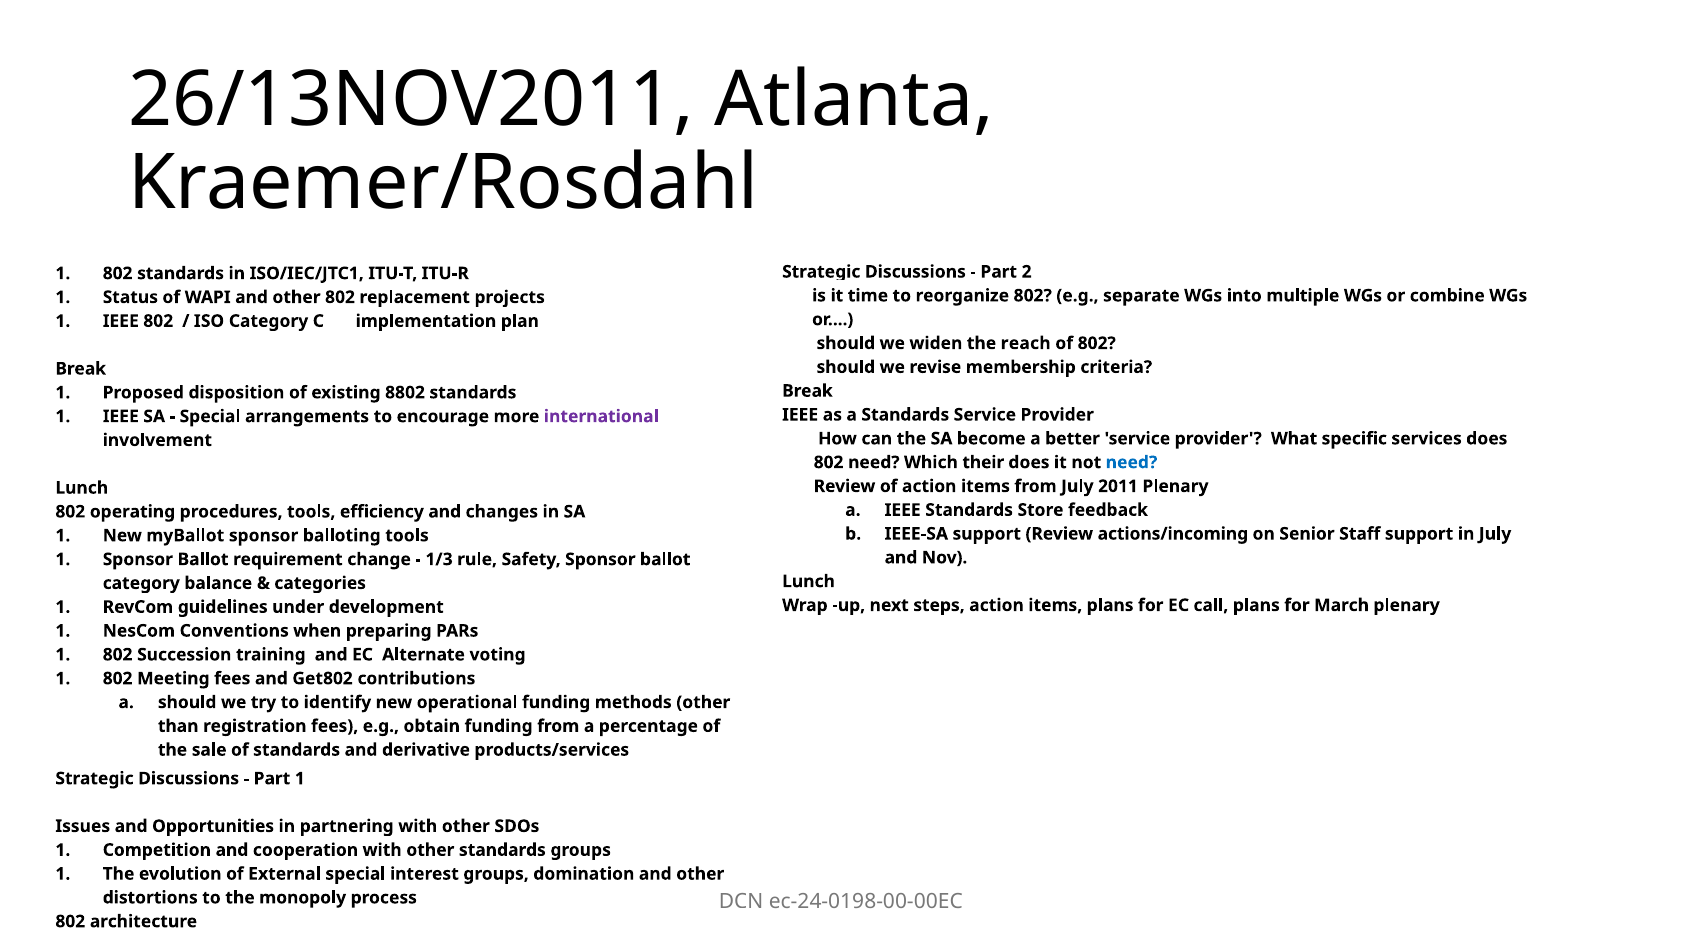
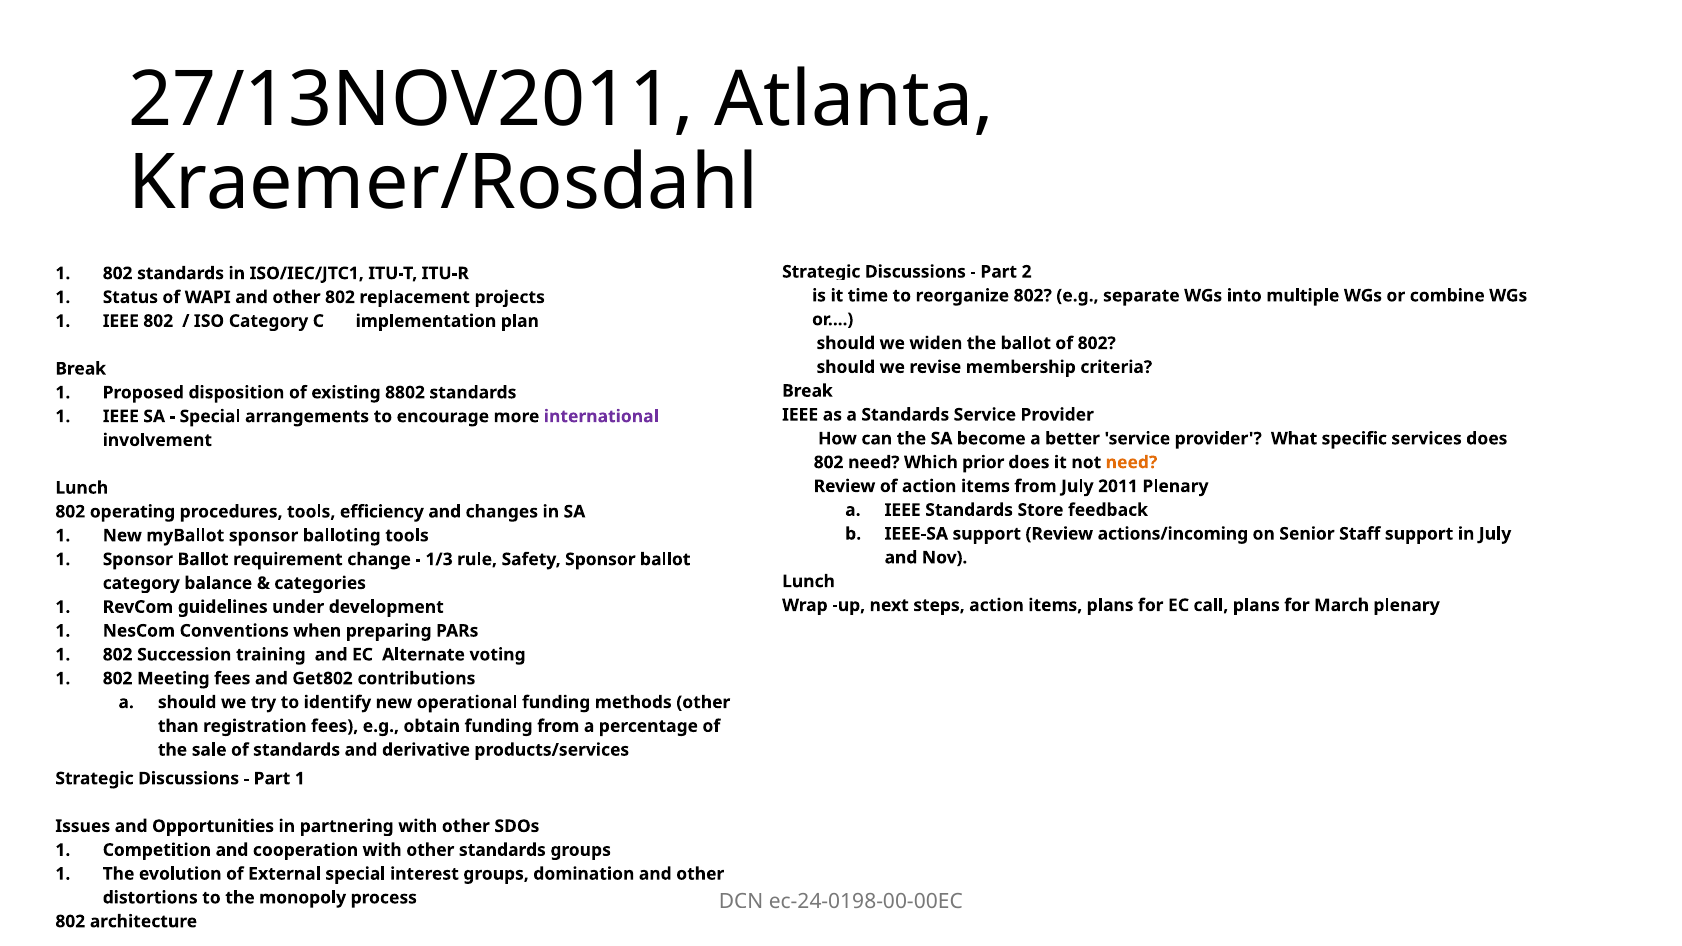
26/13NOV2011: 26/13NOV2011 -> 27/13NOV2011 (411, 100)
the reach: reach -> ballot (1026, 343)
their: their -> prior (983, 462)
need colour: blue -> orange (1131, 462)
